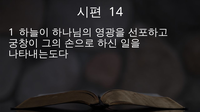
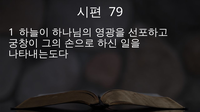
14: 14 -> 79 (116, 12)
